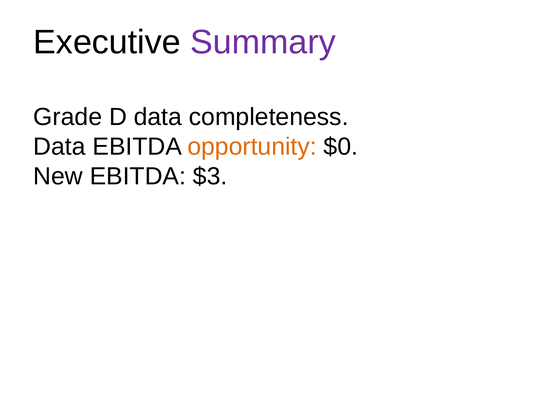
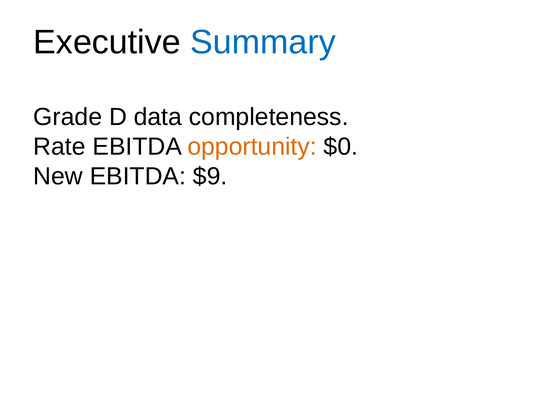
Summary colour: purple -> blue (263, 42)
Data: Data -> Rate (59, 147)
$3: $3 -> $9 (210, 176)
